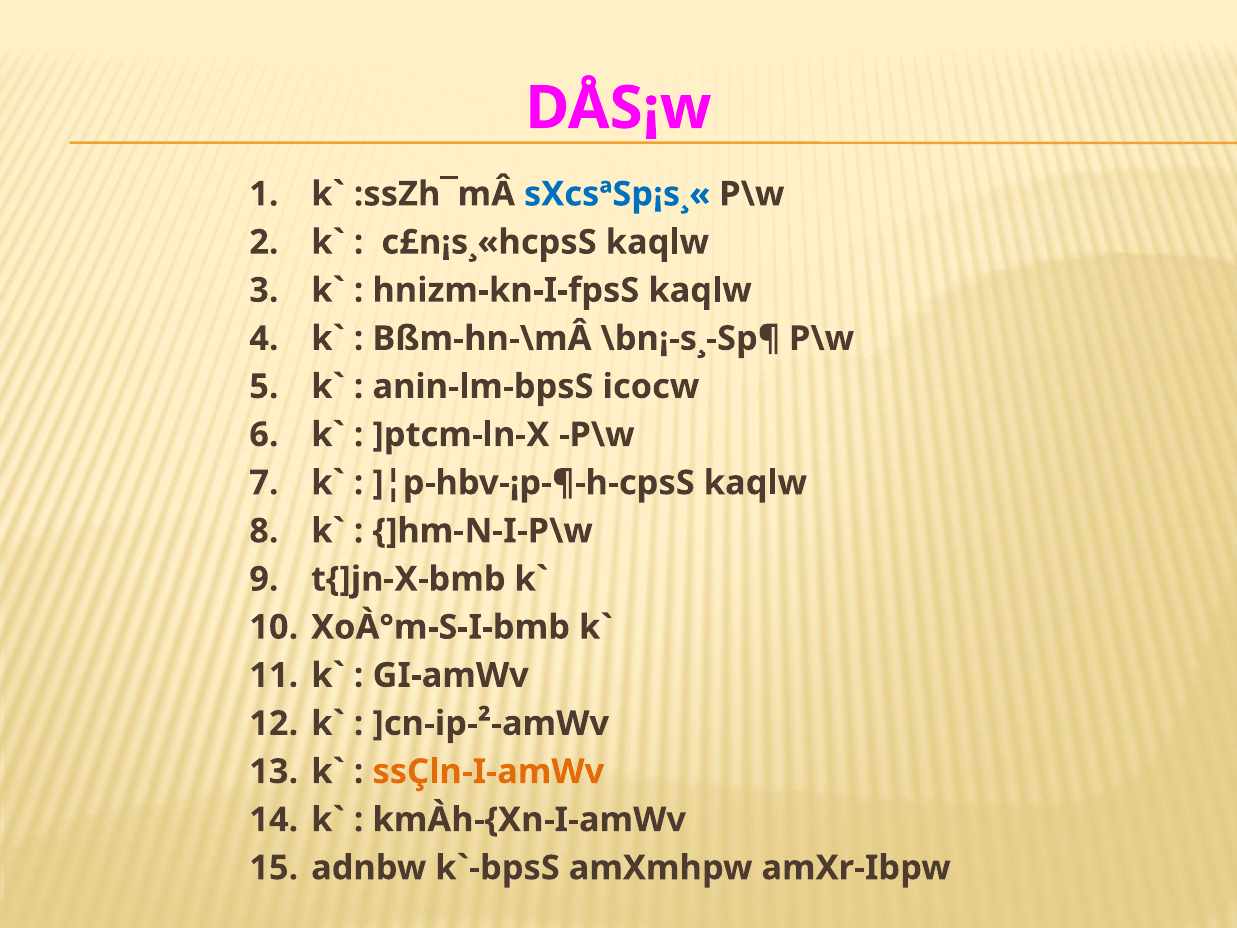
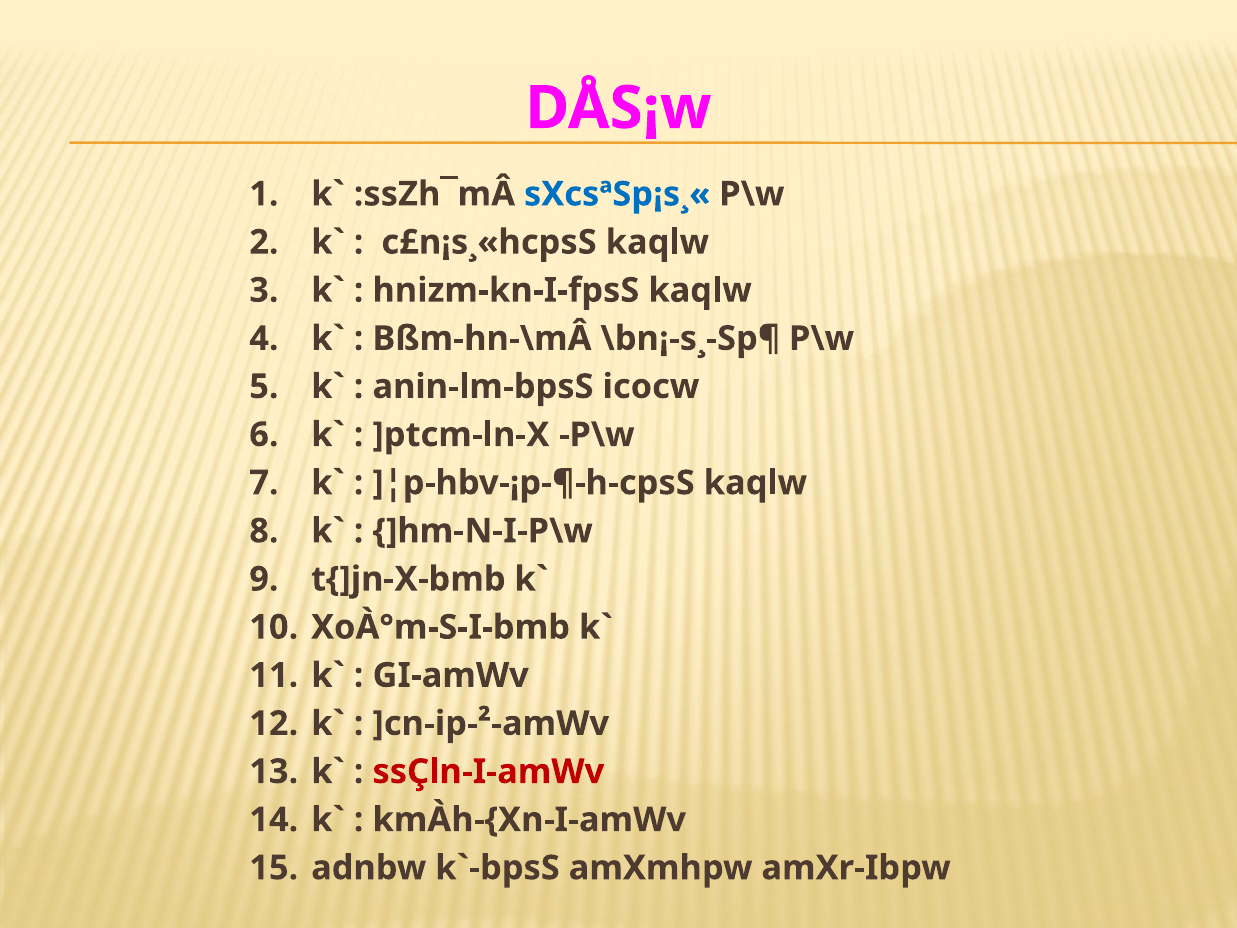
ssÇln-I-amWv colour: orange -> red (488, 771)
